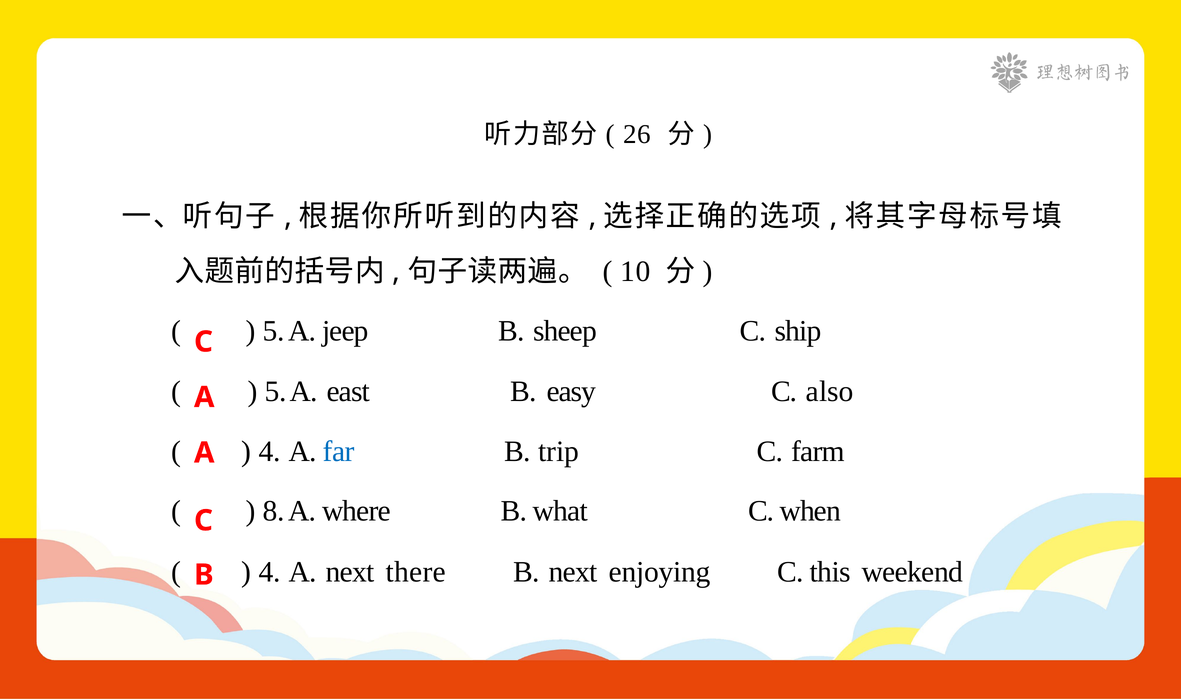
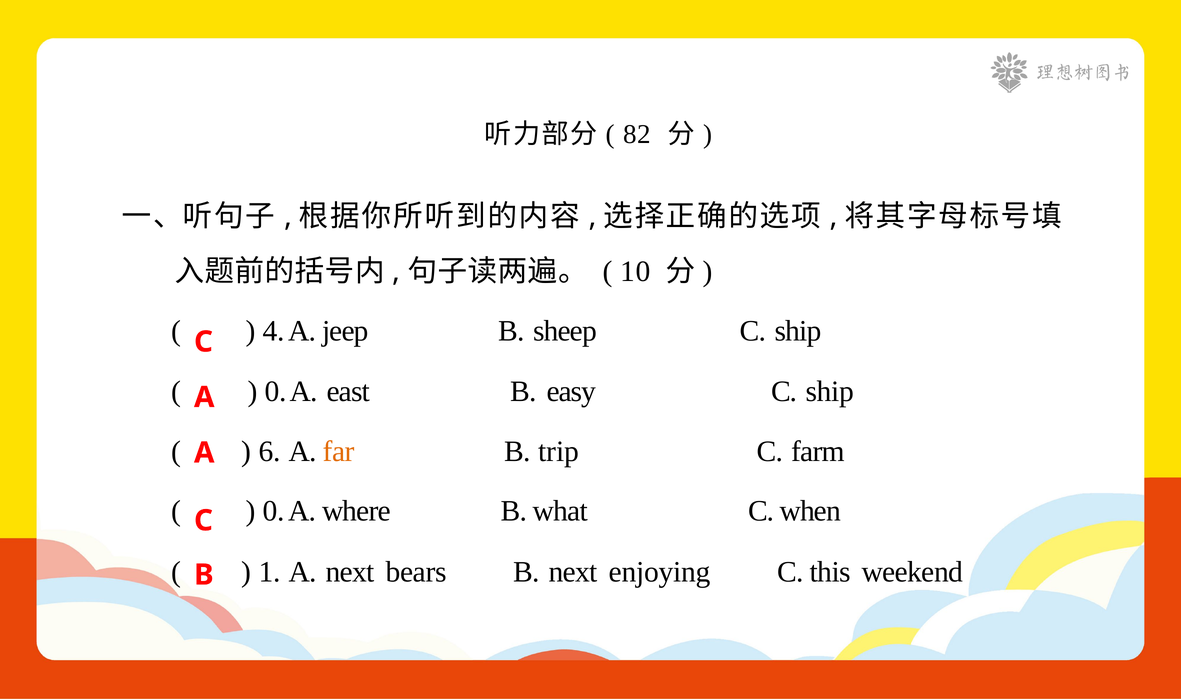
26: 26 -> 82 (637, 134)
5: 5 -> 4 (274, 331)
5: 5 -> 0 (275, 392)
easy C also: also -> ship (830, 392)
4: 4 -> 6 (269, 451)
far colour: blue -> orange (339, 451)
8: 8 -> 0 (274, 511)
4: 4 -> 1 (269, 572)
there: there -> bears (416, 572)
